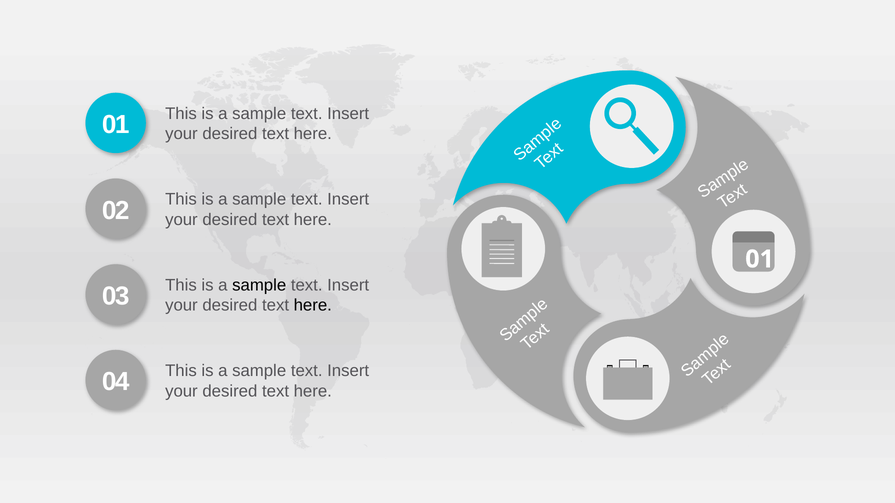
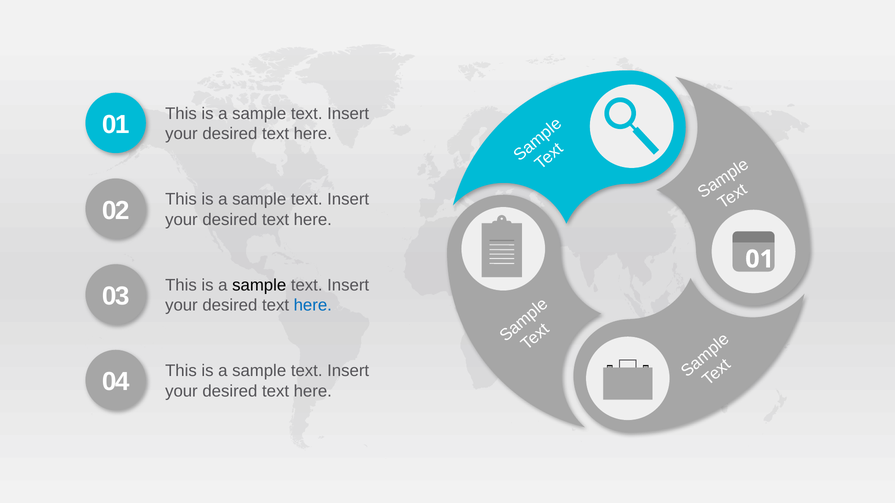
here colour: black -> blue (313, 306)
